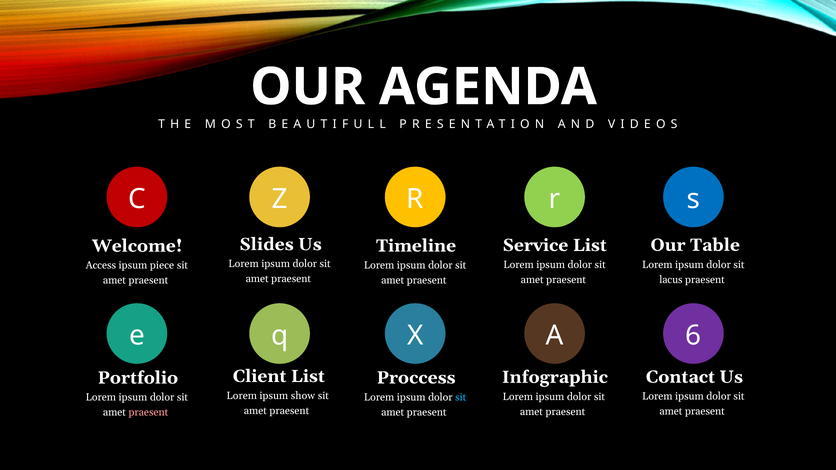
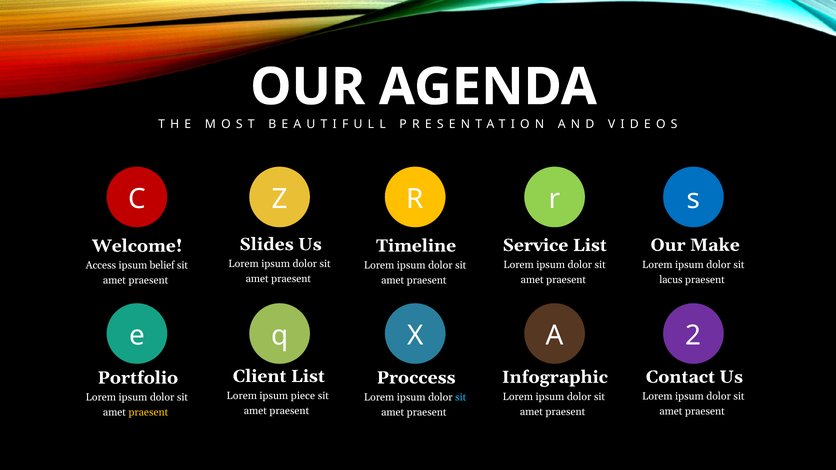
Table: Table -> Make (715, 245)
piece: piece -> belief (162, 266)
6: 6 -> 2 (693, 336)
show: show -> piece (303, 396)
praesent colour: pink -> yellow (148, 413)
